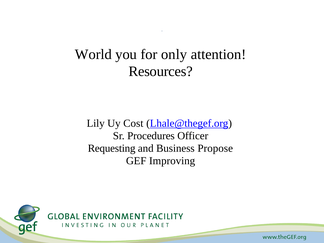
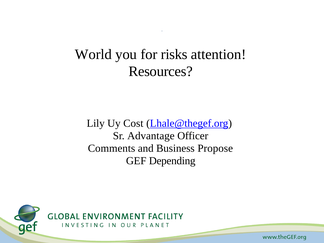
only: only -> risks (174, 54)
Procedures: Procedures -> Advantage (151, 136)
Requesting: Requesting -> Comments (112, 148)
Improving: Improving -> Depending (172, 161)
